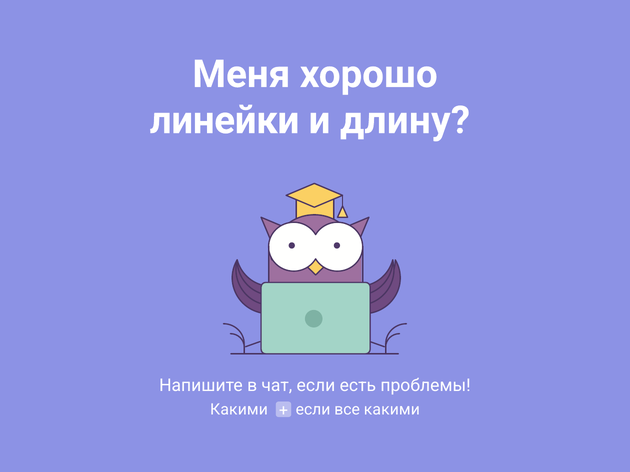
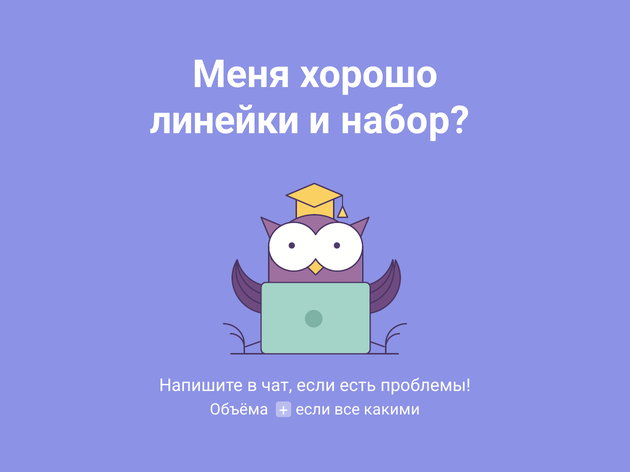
длину: длину -> набор (405, 121)
Какими: Какими -> Объёма (239, 410)
